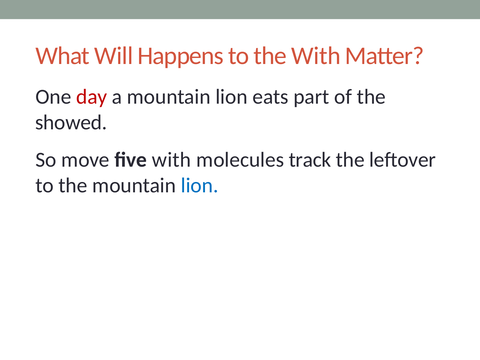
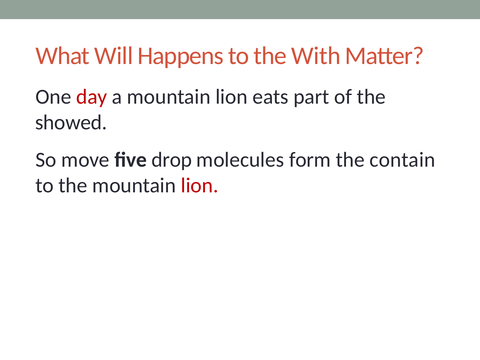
five with: with -> drop (172, 160)
track: track -> form (310, 160)
leftover: leftover -> contain (402, 160)
lion colour: blue -> red (200, 186)
